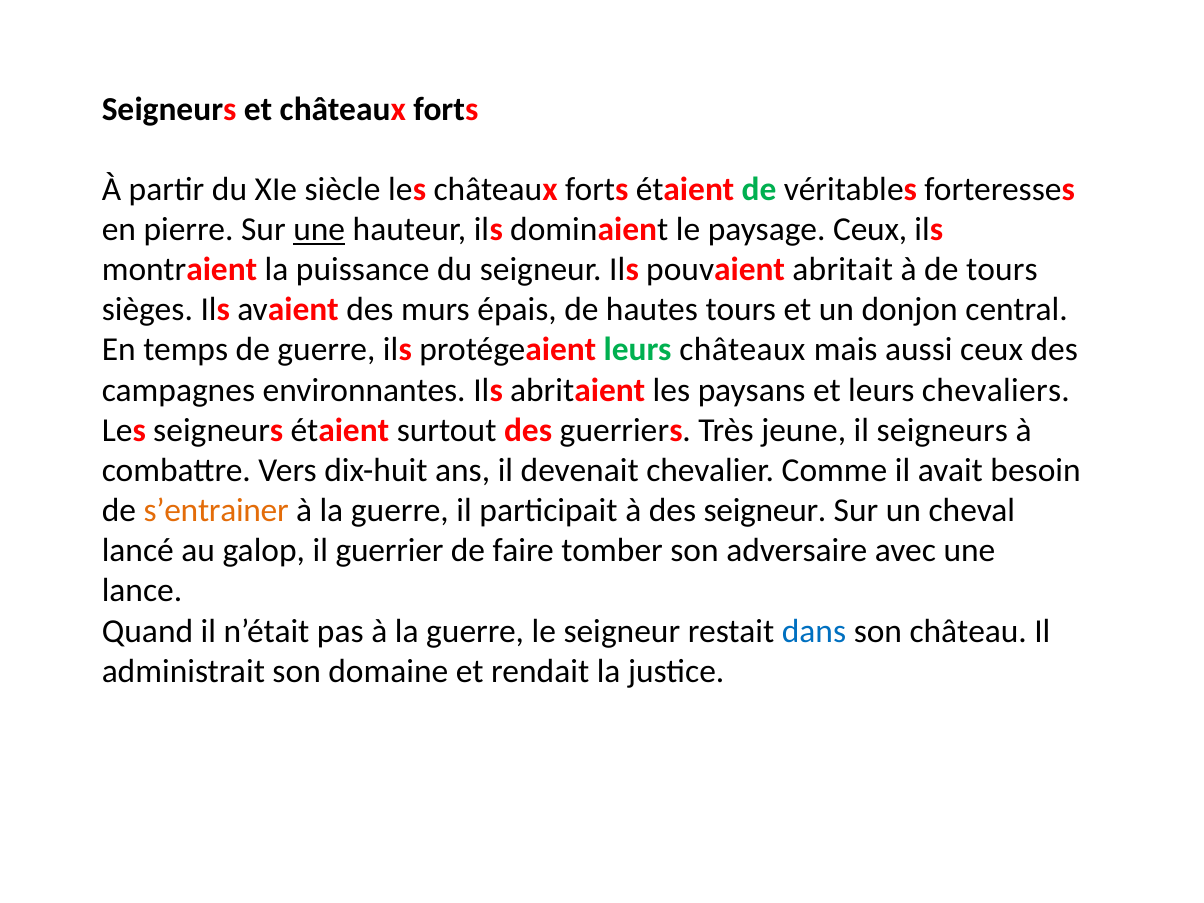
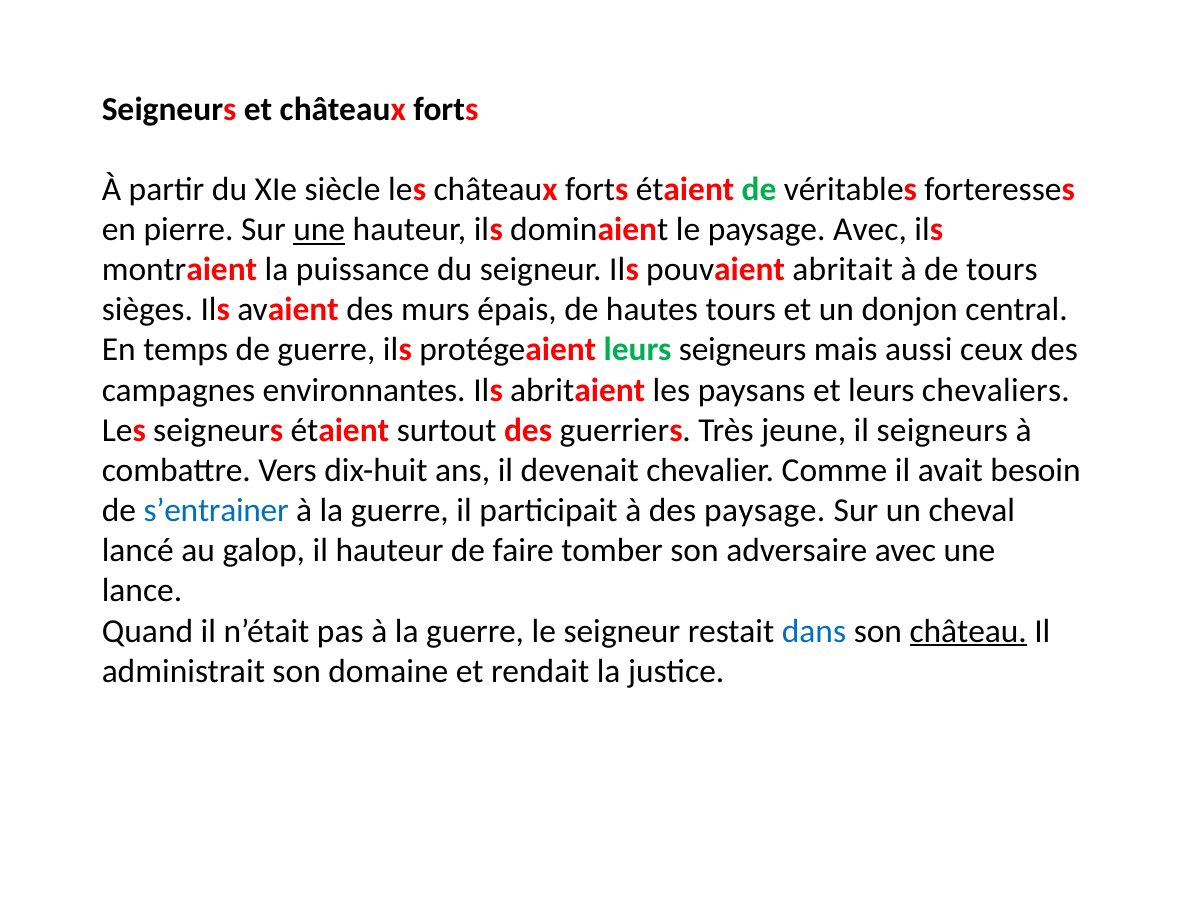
paysage Ceux: Ceux -> Avec (870, 229)
leurs châteaux: châteaux -> seigneurs (743, 350)
s’entrainer colour: orange -> blue (216, 511)
des seigneur: seigneur -> paysage (765, 511)
il guerrier: guerrier -> hauteur (389, 551)
château underline: none -> present (968, 631)
